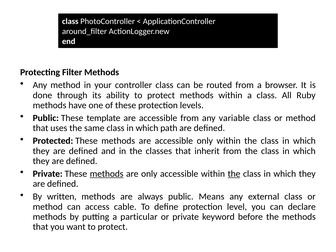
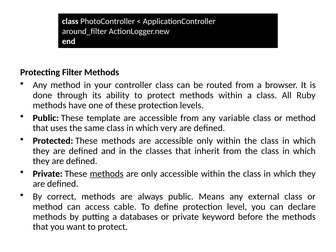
path: path -> very (169, 128)
the underline: present -> none (234, 174)
written: written -> correct (62, 197)
particular: particular -> databases (139, 217)
